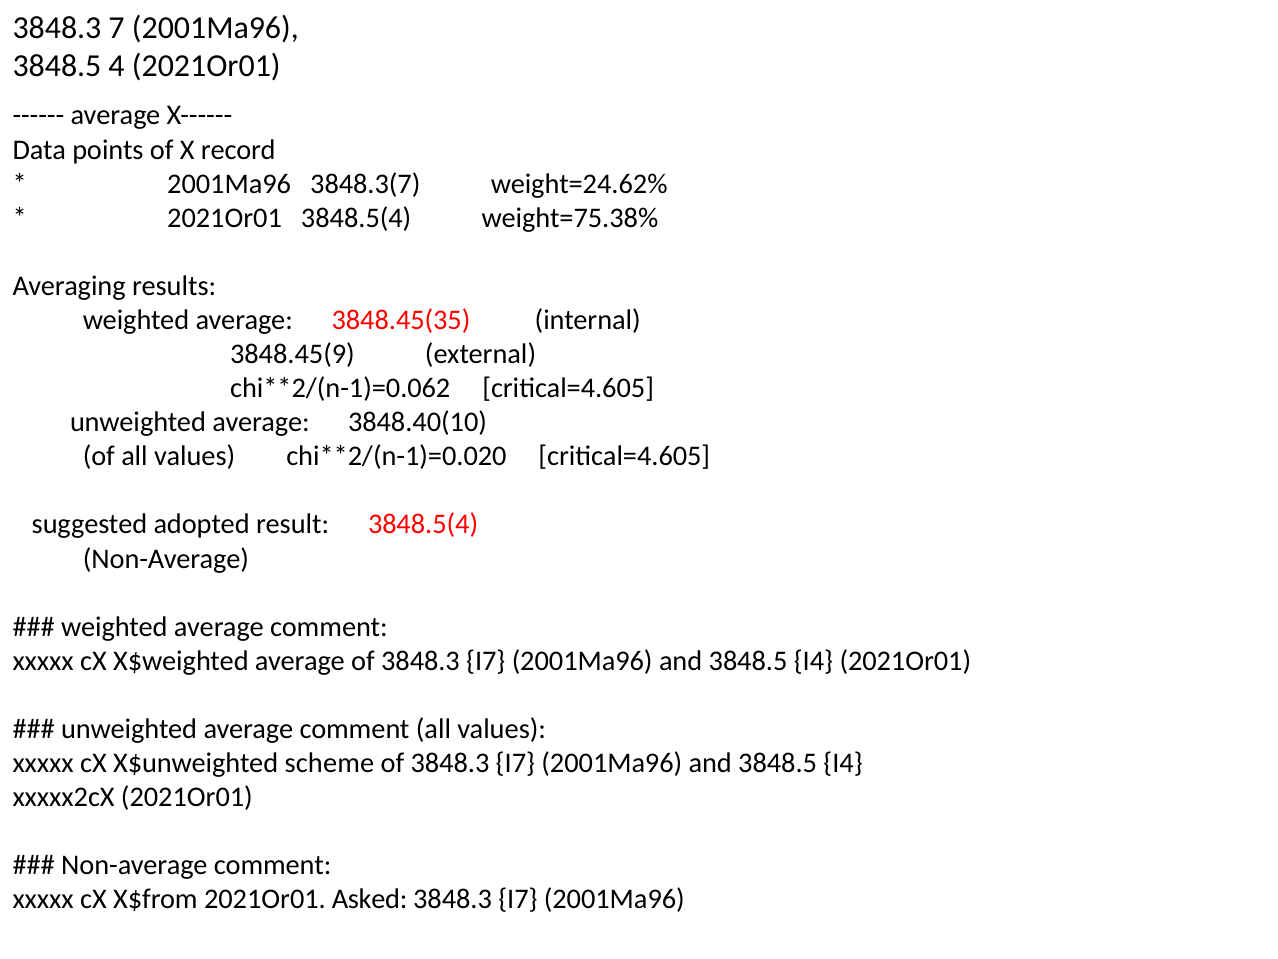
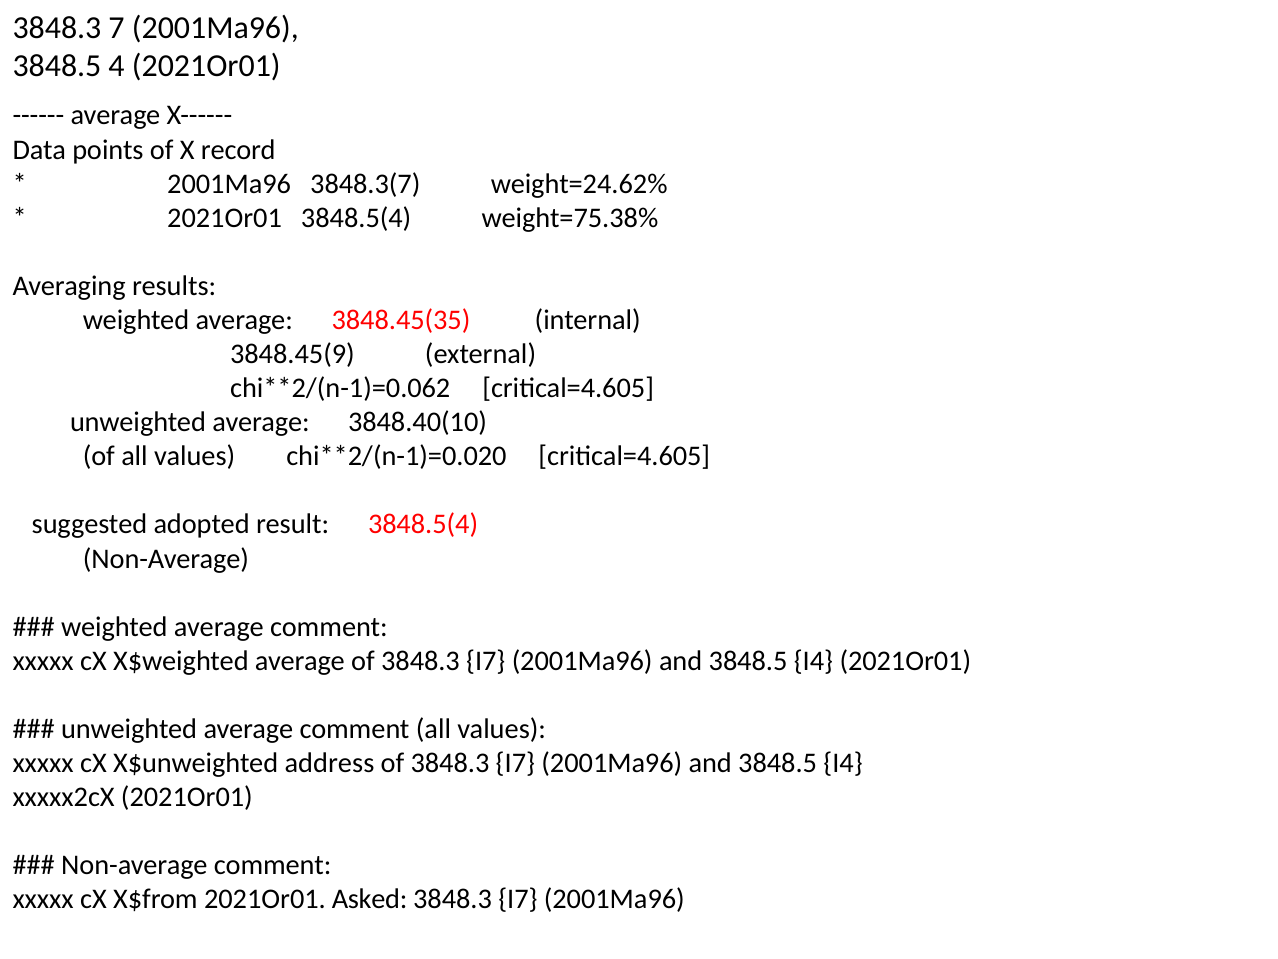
scheme: scheme -> address (329, 763)
